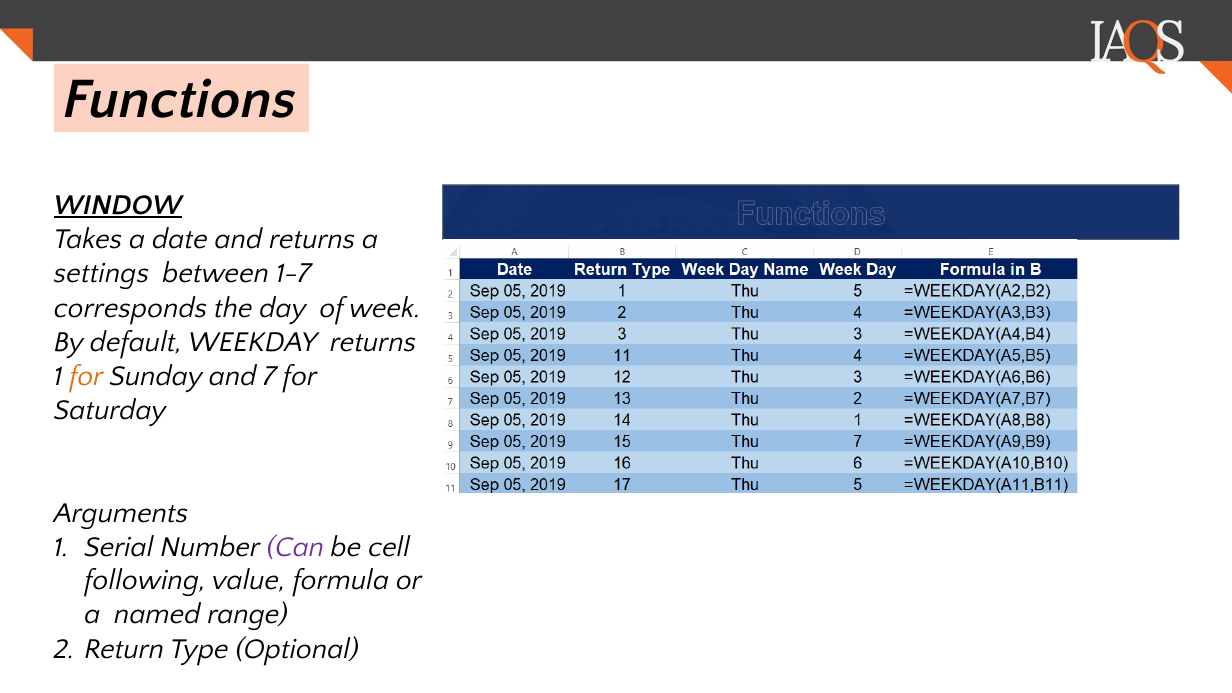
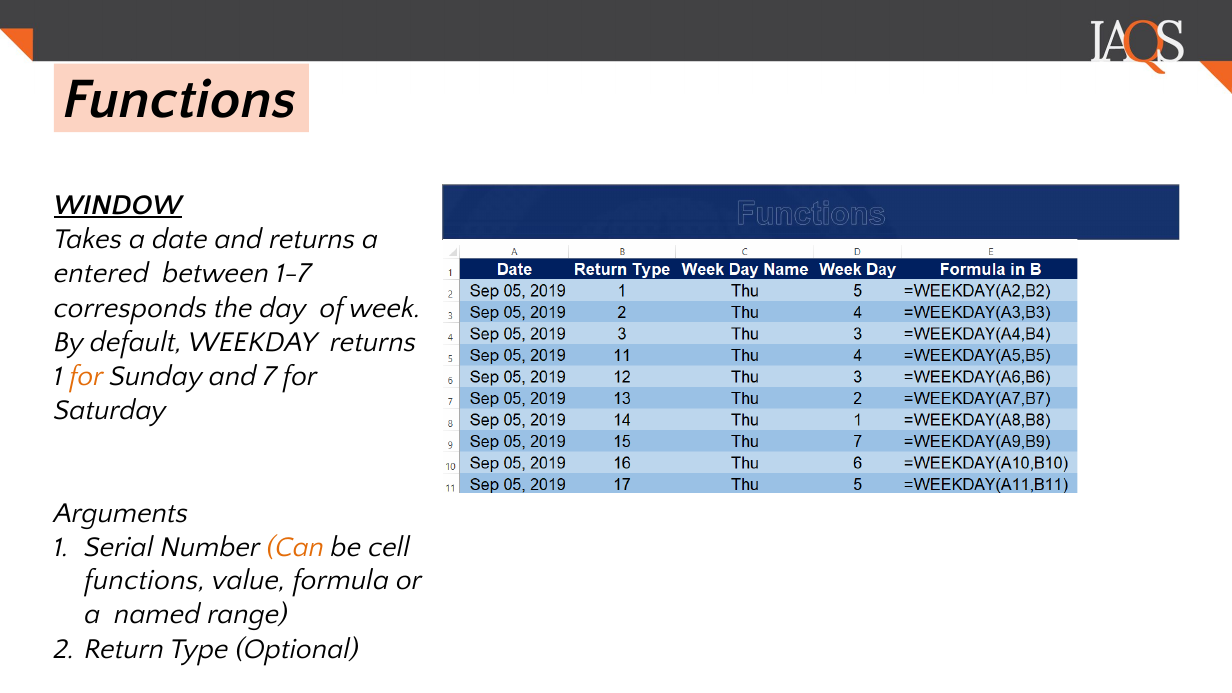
settings: settings -> entered (101, 274)
Can colour: purple -> orange (295, 547)
following: following -> functions (145, 581)
